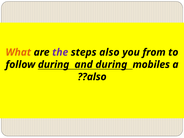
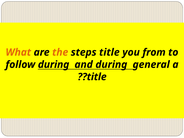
the colour: purple -> orange (60, 52)
steps also: also -> title (109, 52)
mobiles: mobiles -> general (151, 65)
also: also -> title (97, 77)
